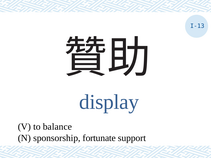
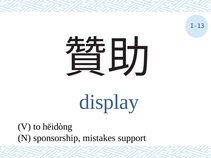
balance: balance -> hēidòng (58, 127)
fortunate: fortunate -> mistakes (99, 138)
